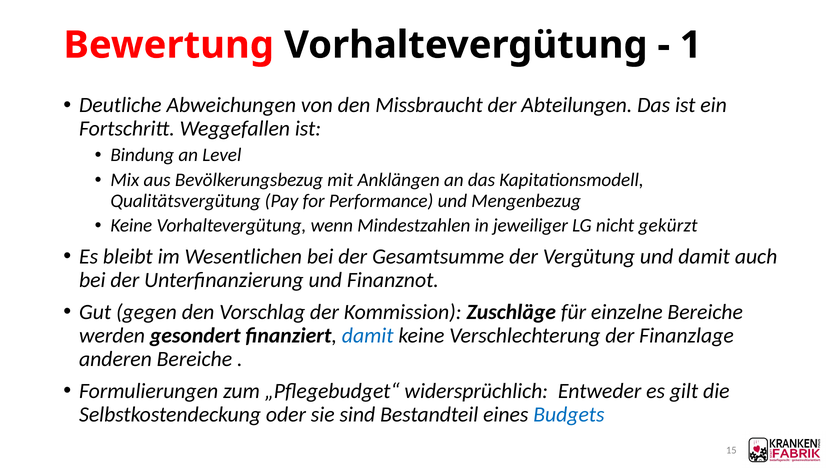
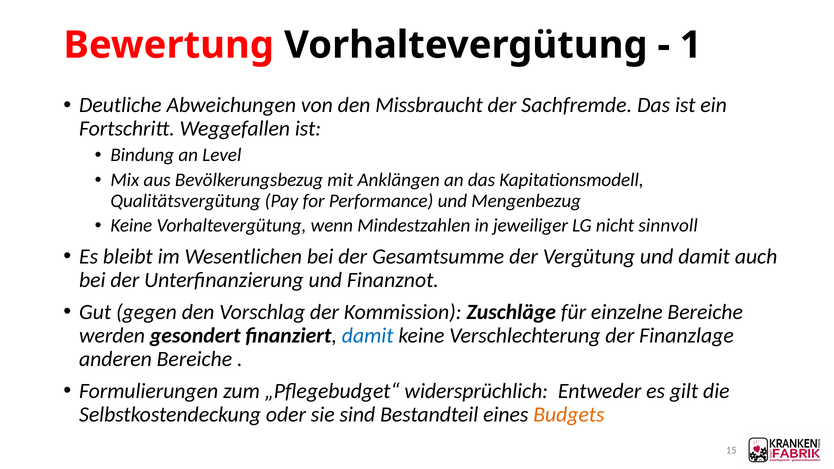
Abteilungen: Abteilungen -> Sachfremde (577, 105)
gekürzt: gekürzt -> sinnvoll (668, 226)
Budgets colour: blue -> orange (569, 415)
